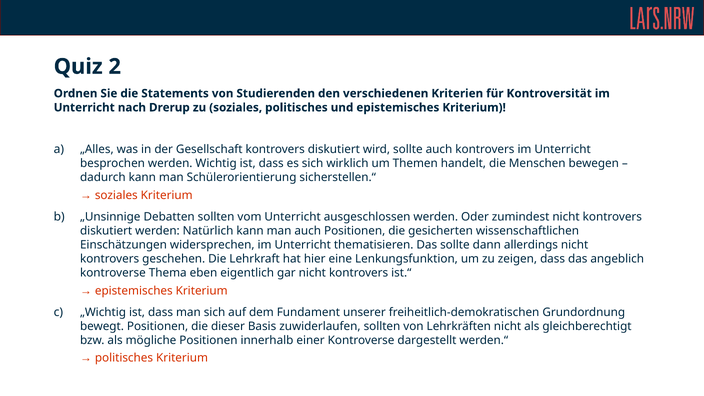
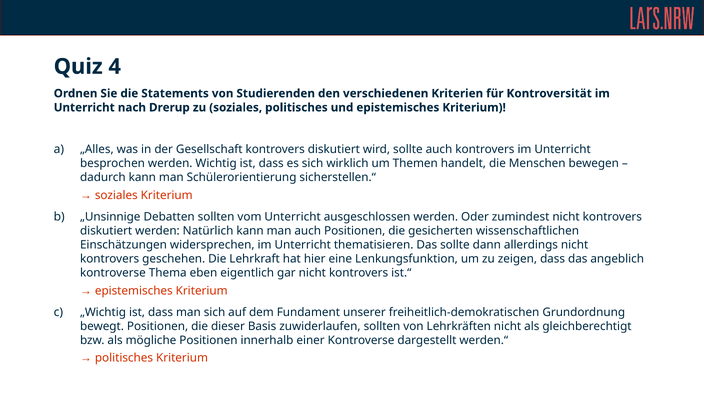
2: 2 -> 4 (115, 67)
